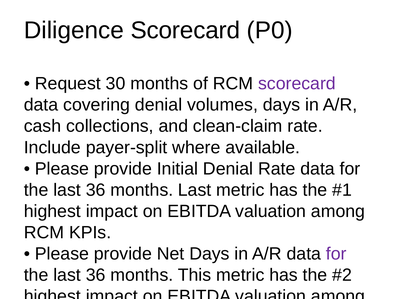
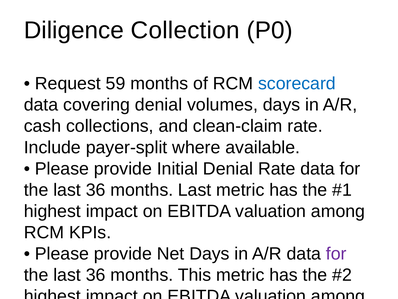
Diligence Scorecard: Scorecard -> Collection (185, 30)
30: 30 -> 59 (116, 83)
scorecard colour: purple -> blue (297, 83)
